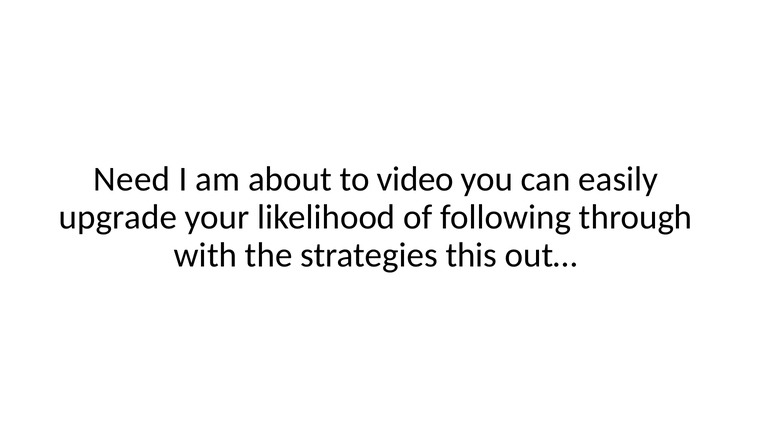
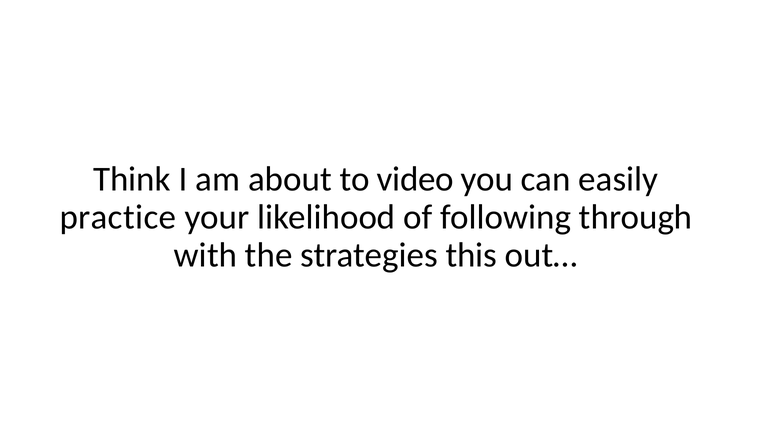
Need: Need -> Think (132, 179)
upgrade: upgrade -> practice (118, 217)
